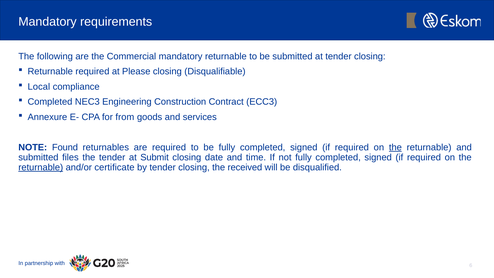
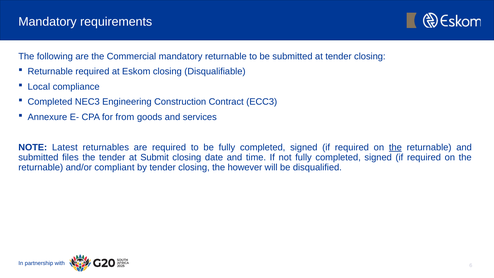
Please: Please -> Eskom (136, 72)
Found: Found -> Latest (65, 147)
returnable underline: present -> none (41, 167)
certificate: certificate -> compliant (114, 167)
received: received -> however (245, 167)
